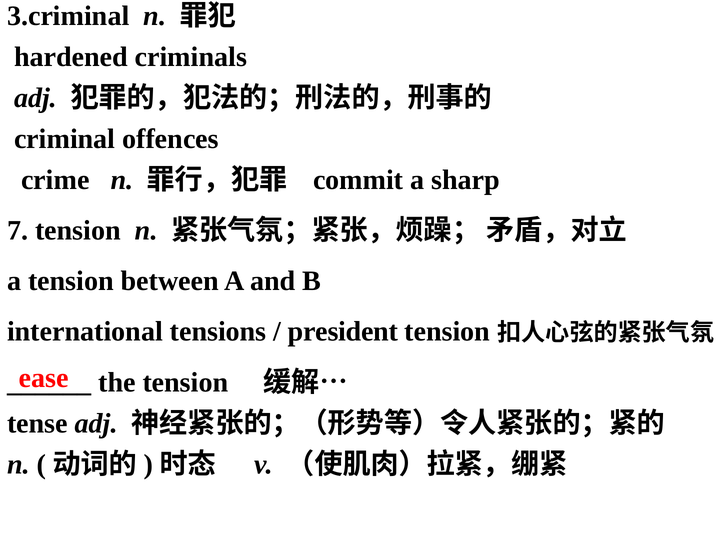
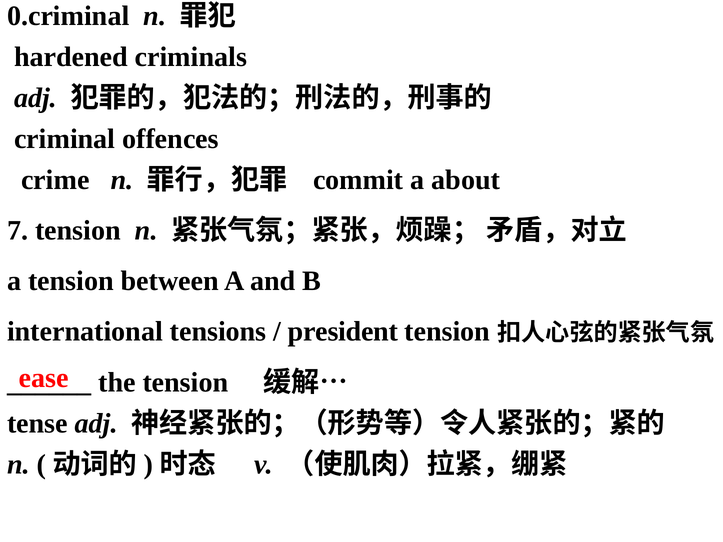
3.criminal: 3.criminal -> 0.criminal (68, 16)
sharp: sharp -> about (466, 180)
